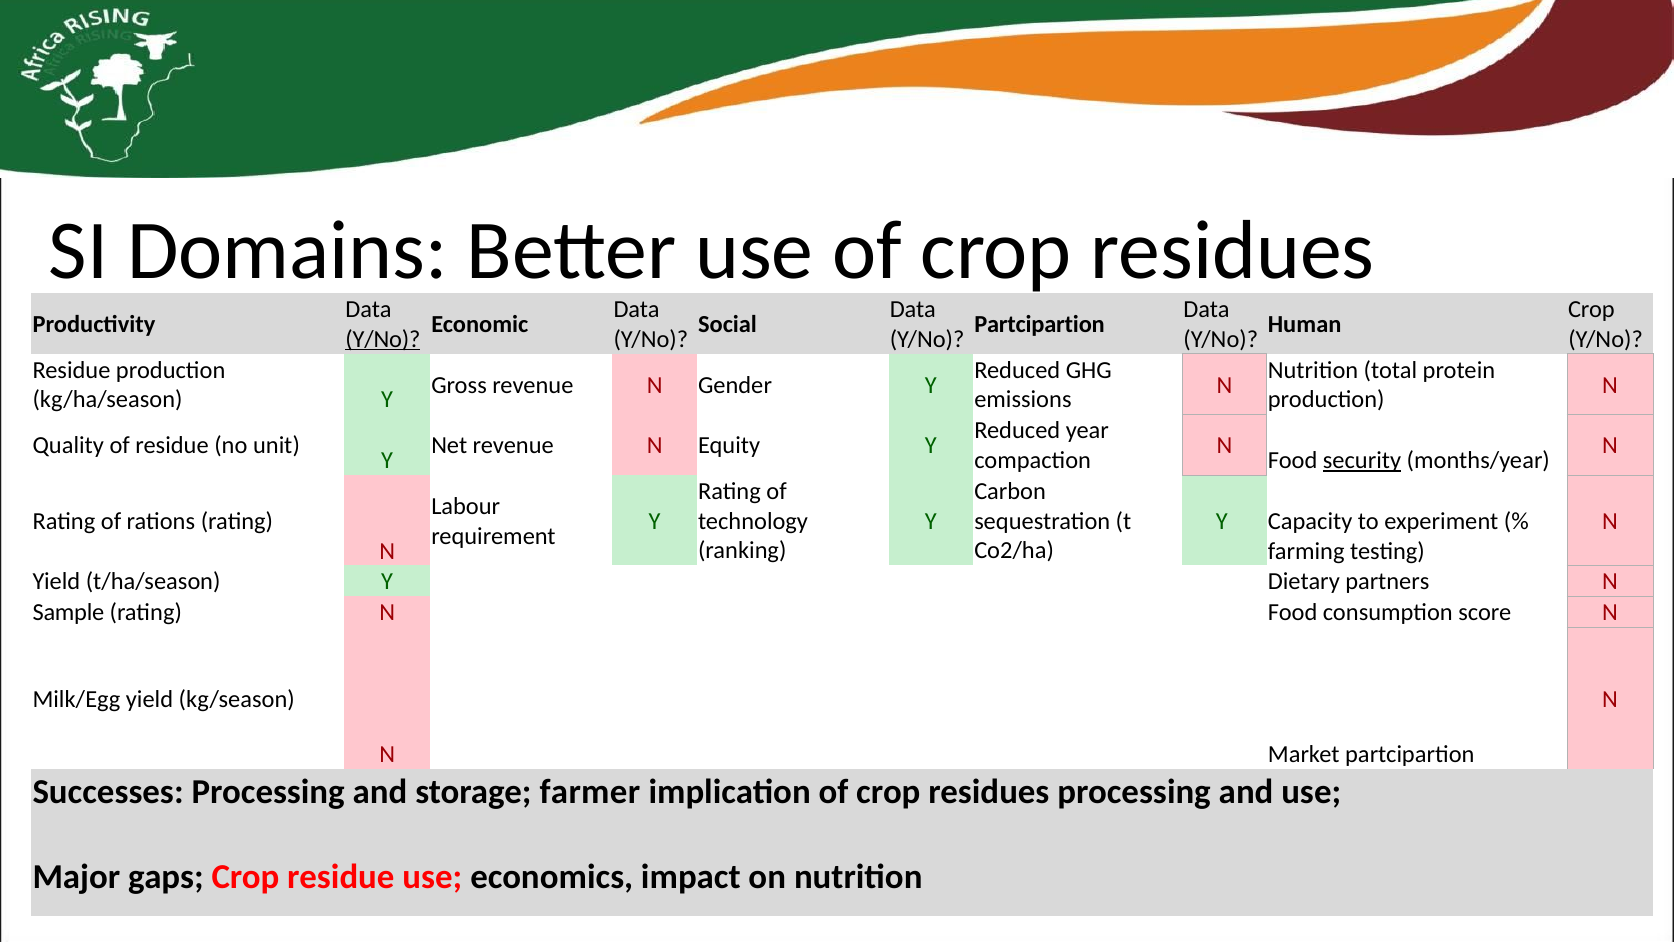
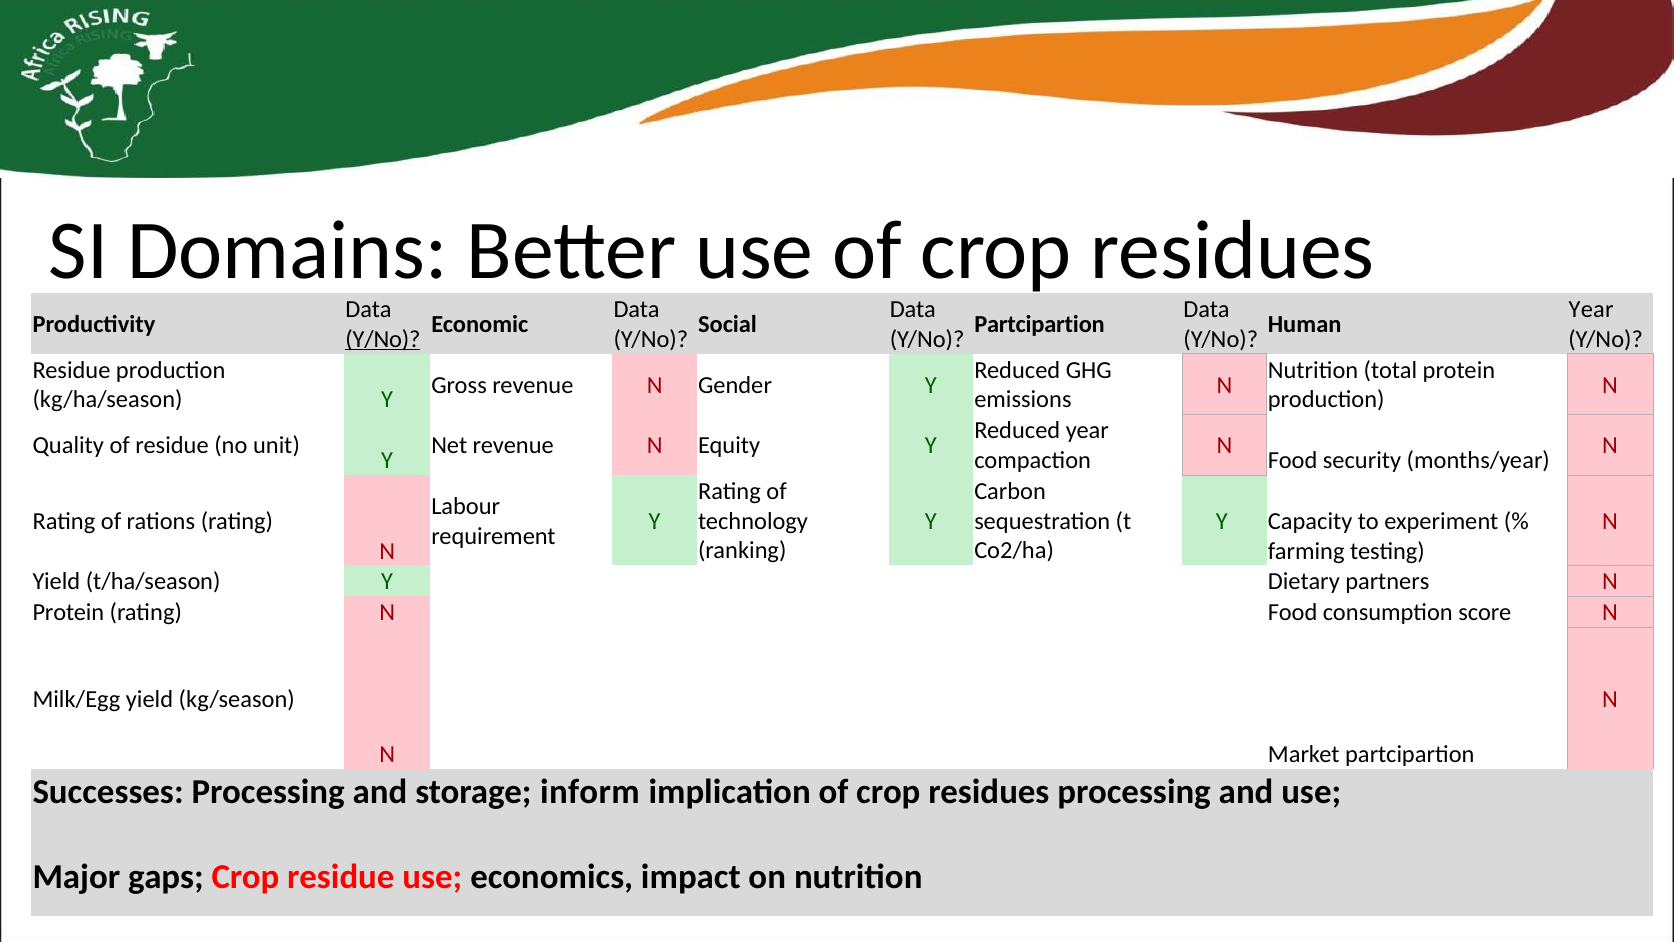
Crop: Crop -> Year (1591, 309)
security underline: present -> none (1362, 460)
Sample: Sample -> Protein (68, 613)
farmer: farmer -> inform (590, 791)
